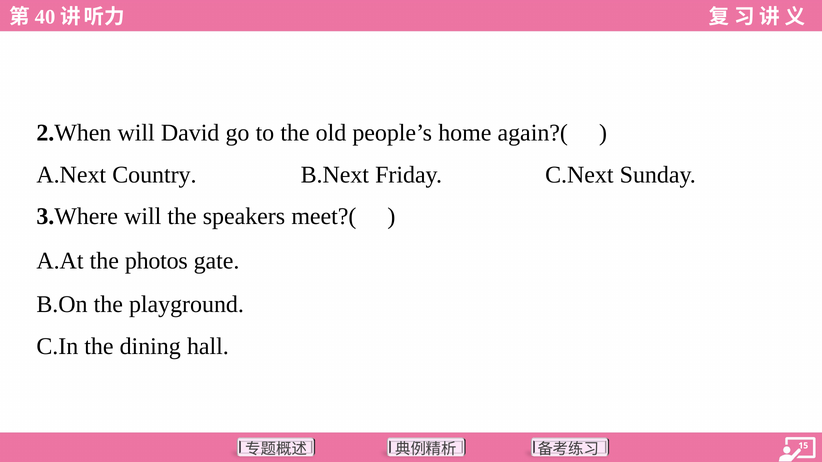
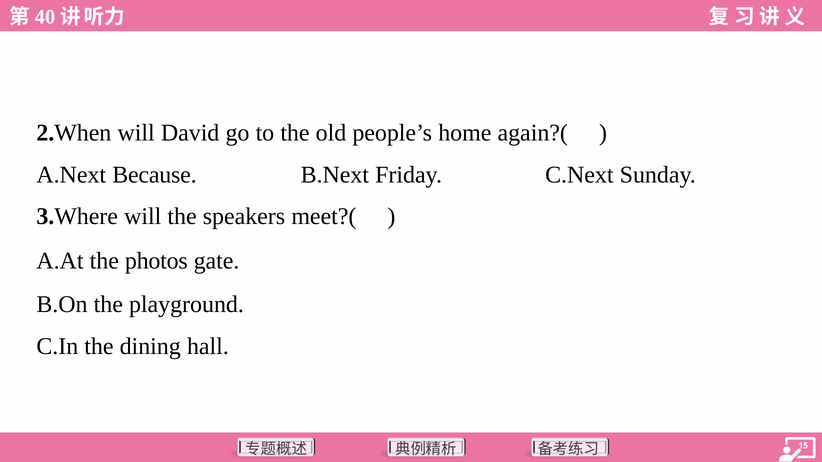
Country: Country -> Because (154, 175)
